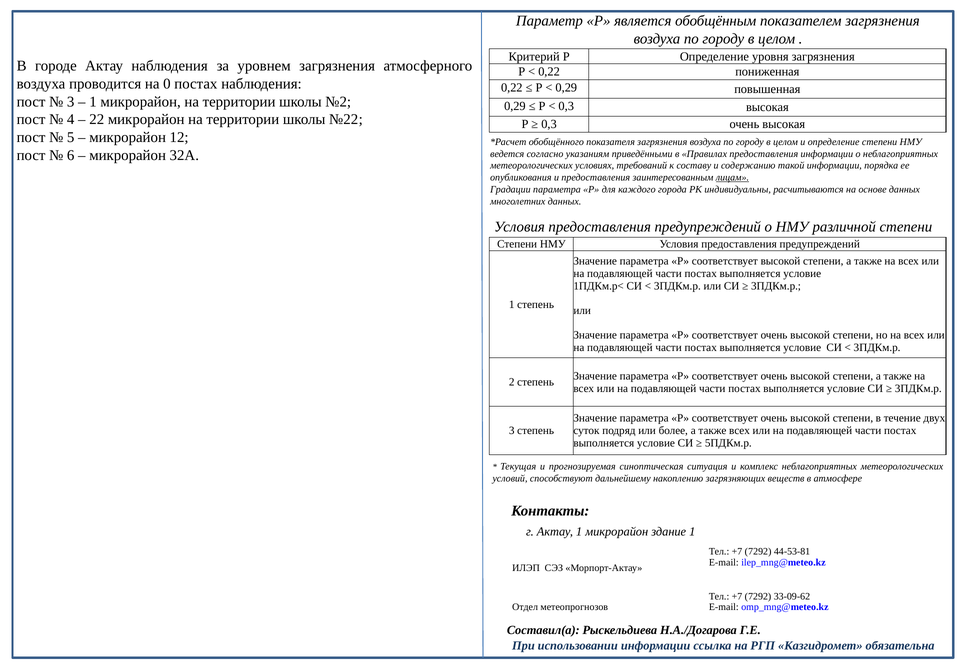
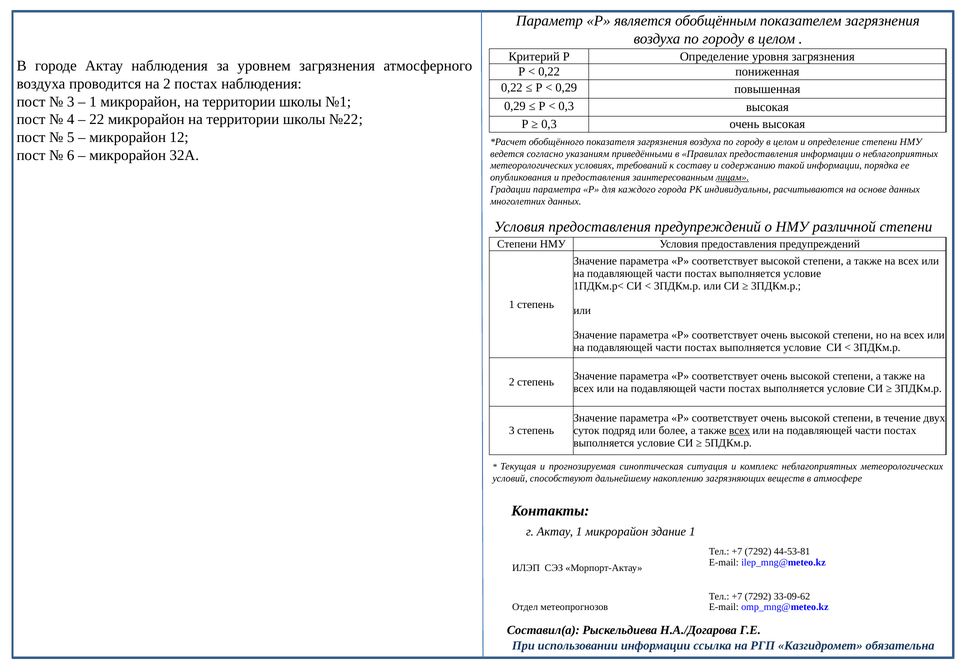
на 0: 0 -> 2 (167, 84)
№2: №2 -> №1 (338, 102)
всех underline: none -> present (740, 430)
